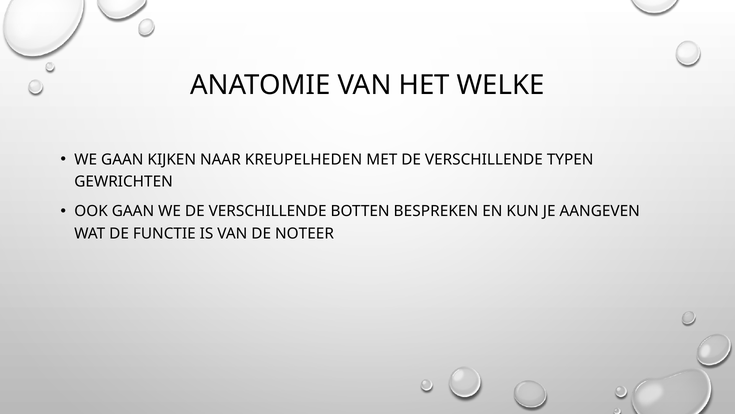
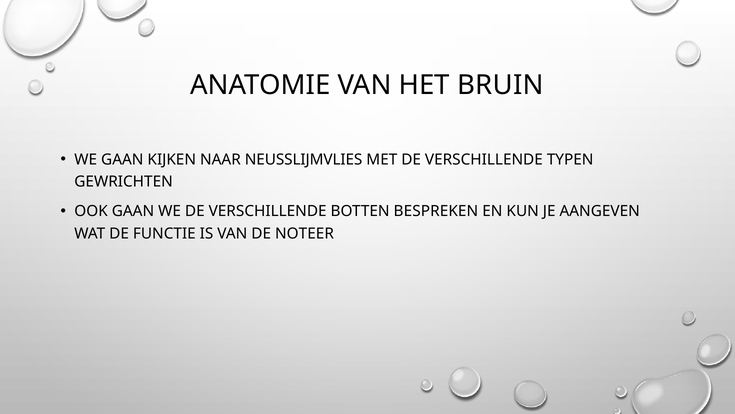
WELKE: WELKE -> BRUIN (501, 85)
KREUPELHEDEN: KREUPELHEDEN -> NEUSSLIJMVLIES (304, 159)
